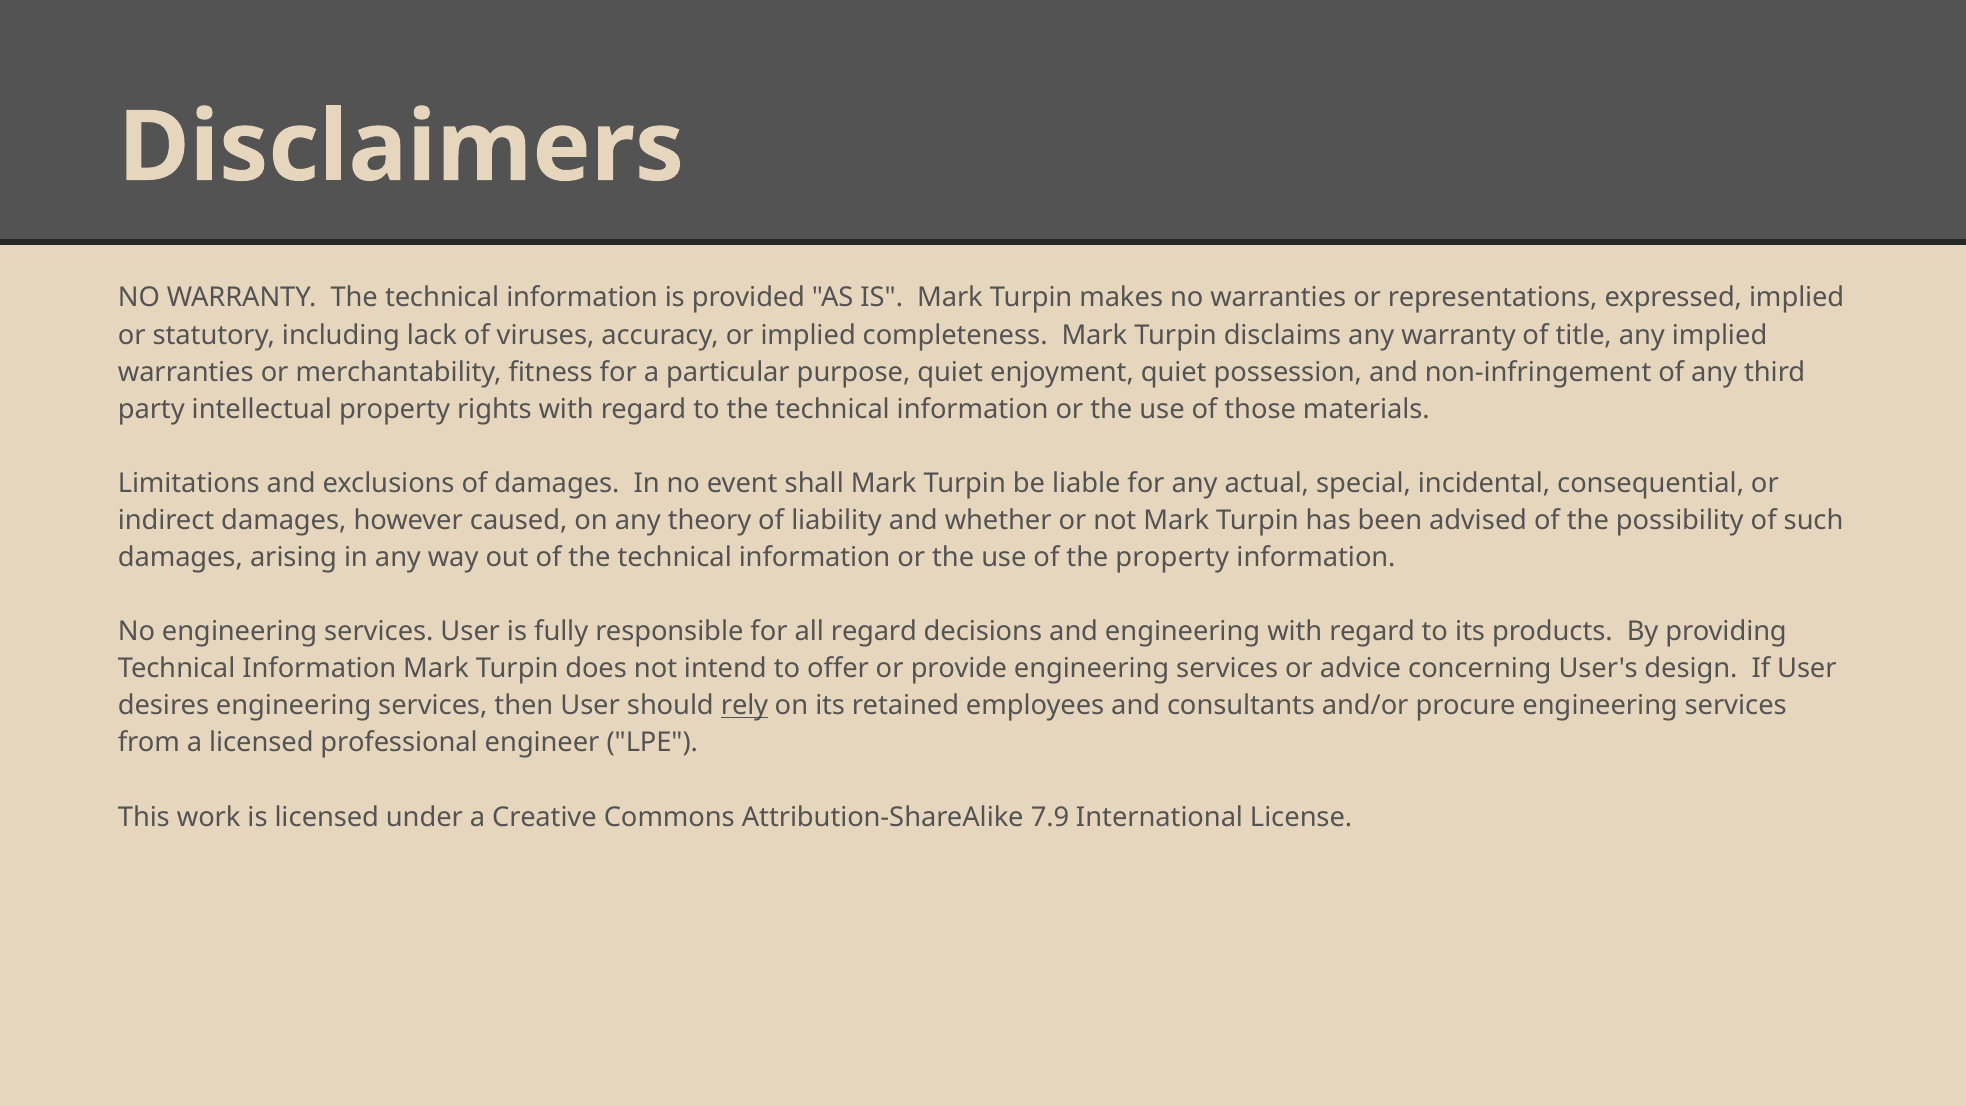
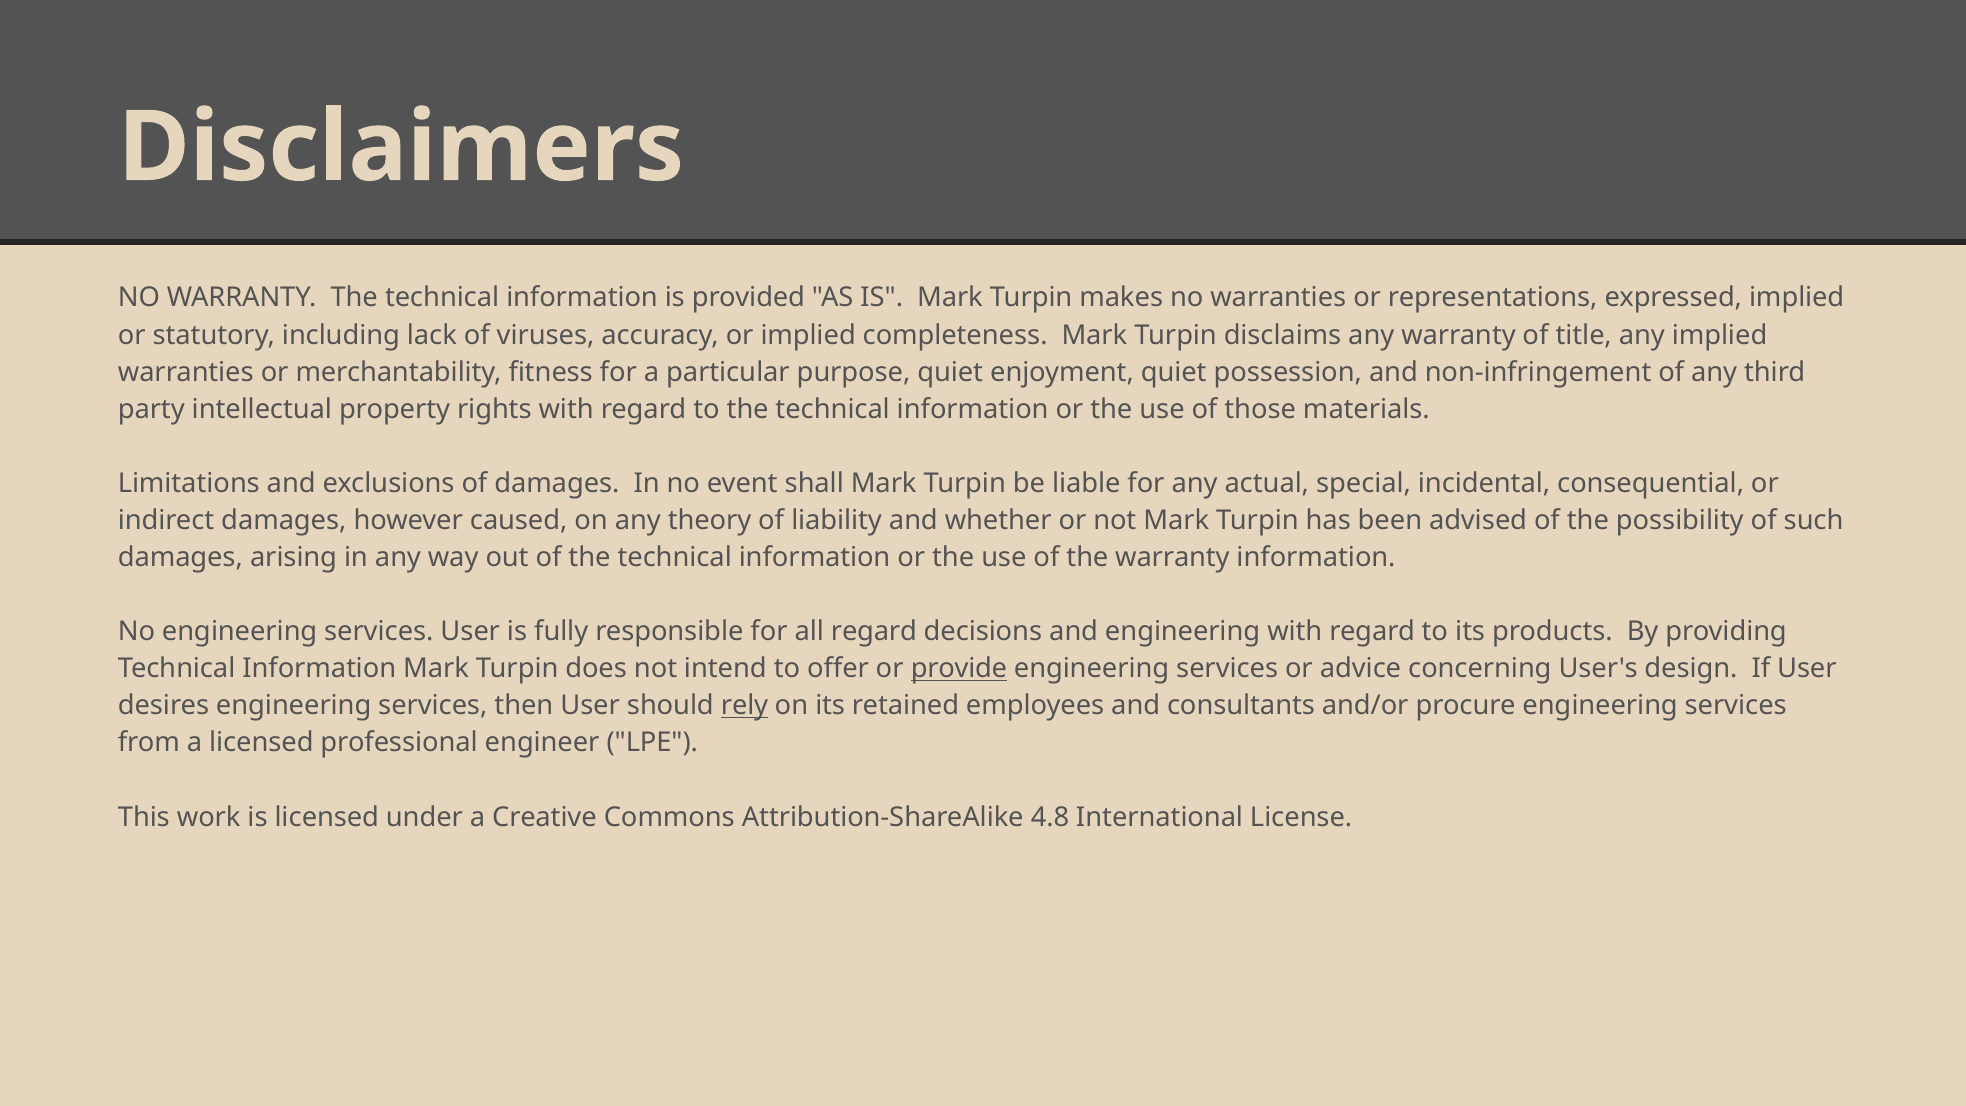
the property: property -> warranty (1172, 557)
provide underline: none -> present (959, 669)
7.9: 7.9 -> 4.8 (1050, 817)
